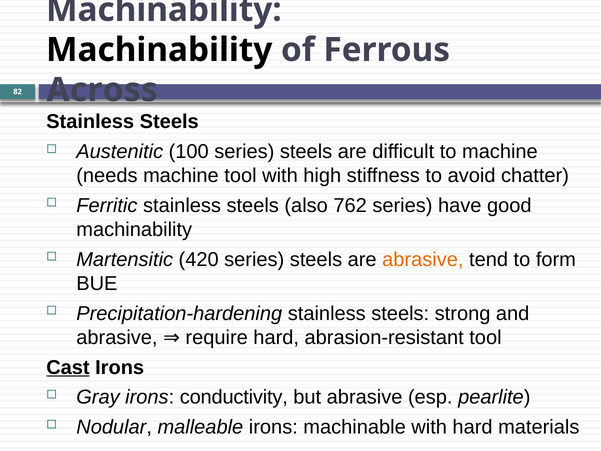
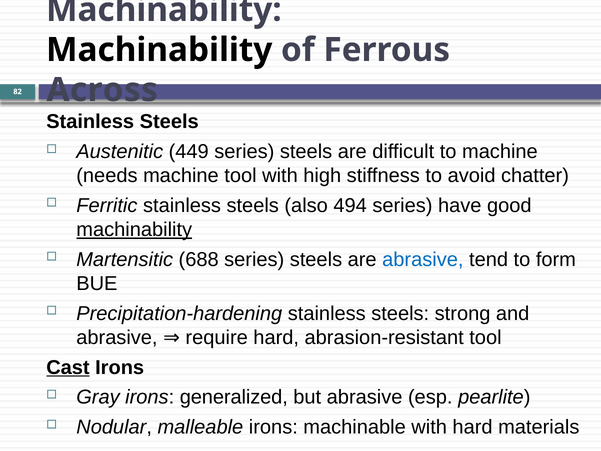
100: 100 -> 449 (189, 151)
762: 762 -> 494 (350, 205)
machinability underline: none -> present (134, 229)
420: 420 -> 688 (199, 259)
abrasive colour: orange -> blue (423, 259)
conductivity: conductivity -> generalized (234, 397)
